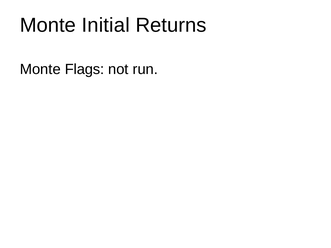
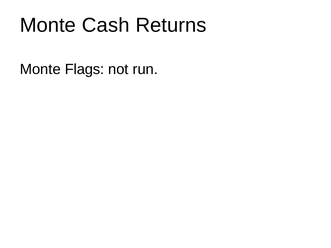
Initial: Initial -> Cash (106, 25)
